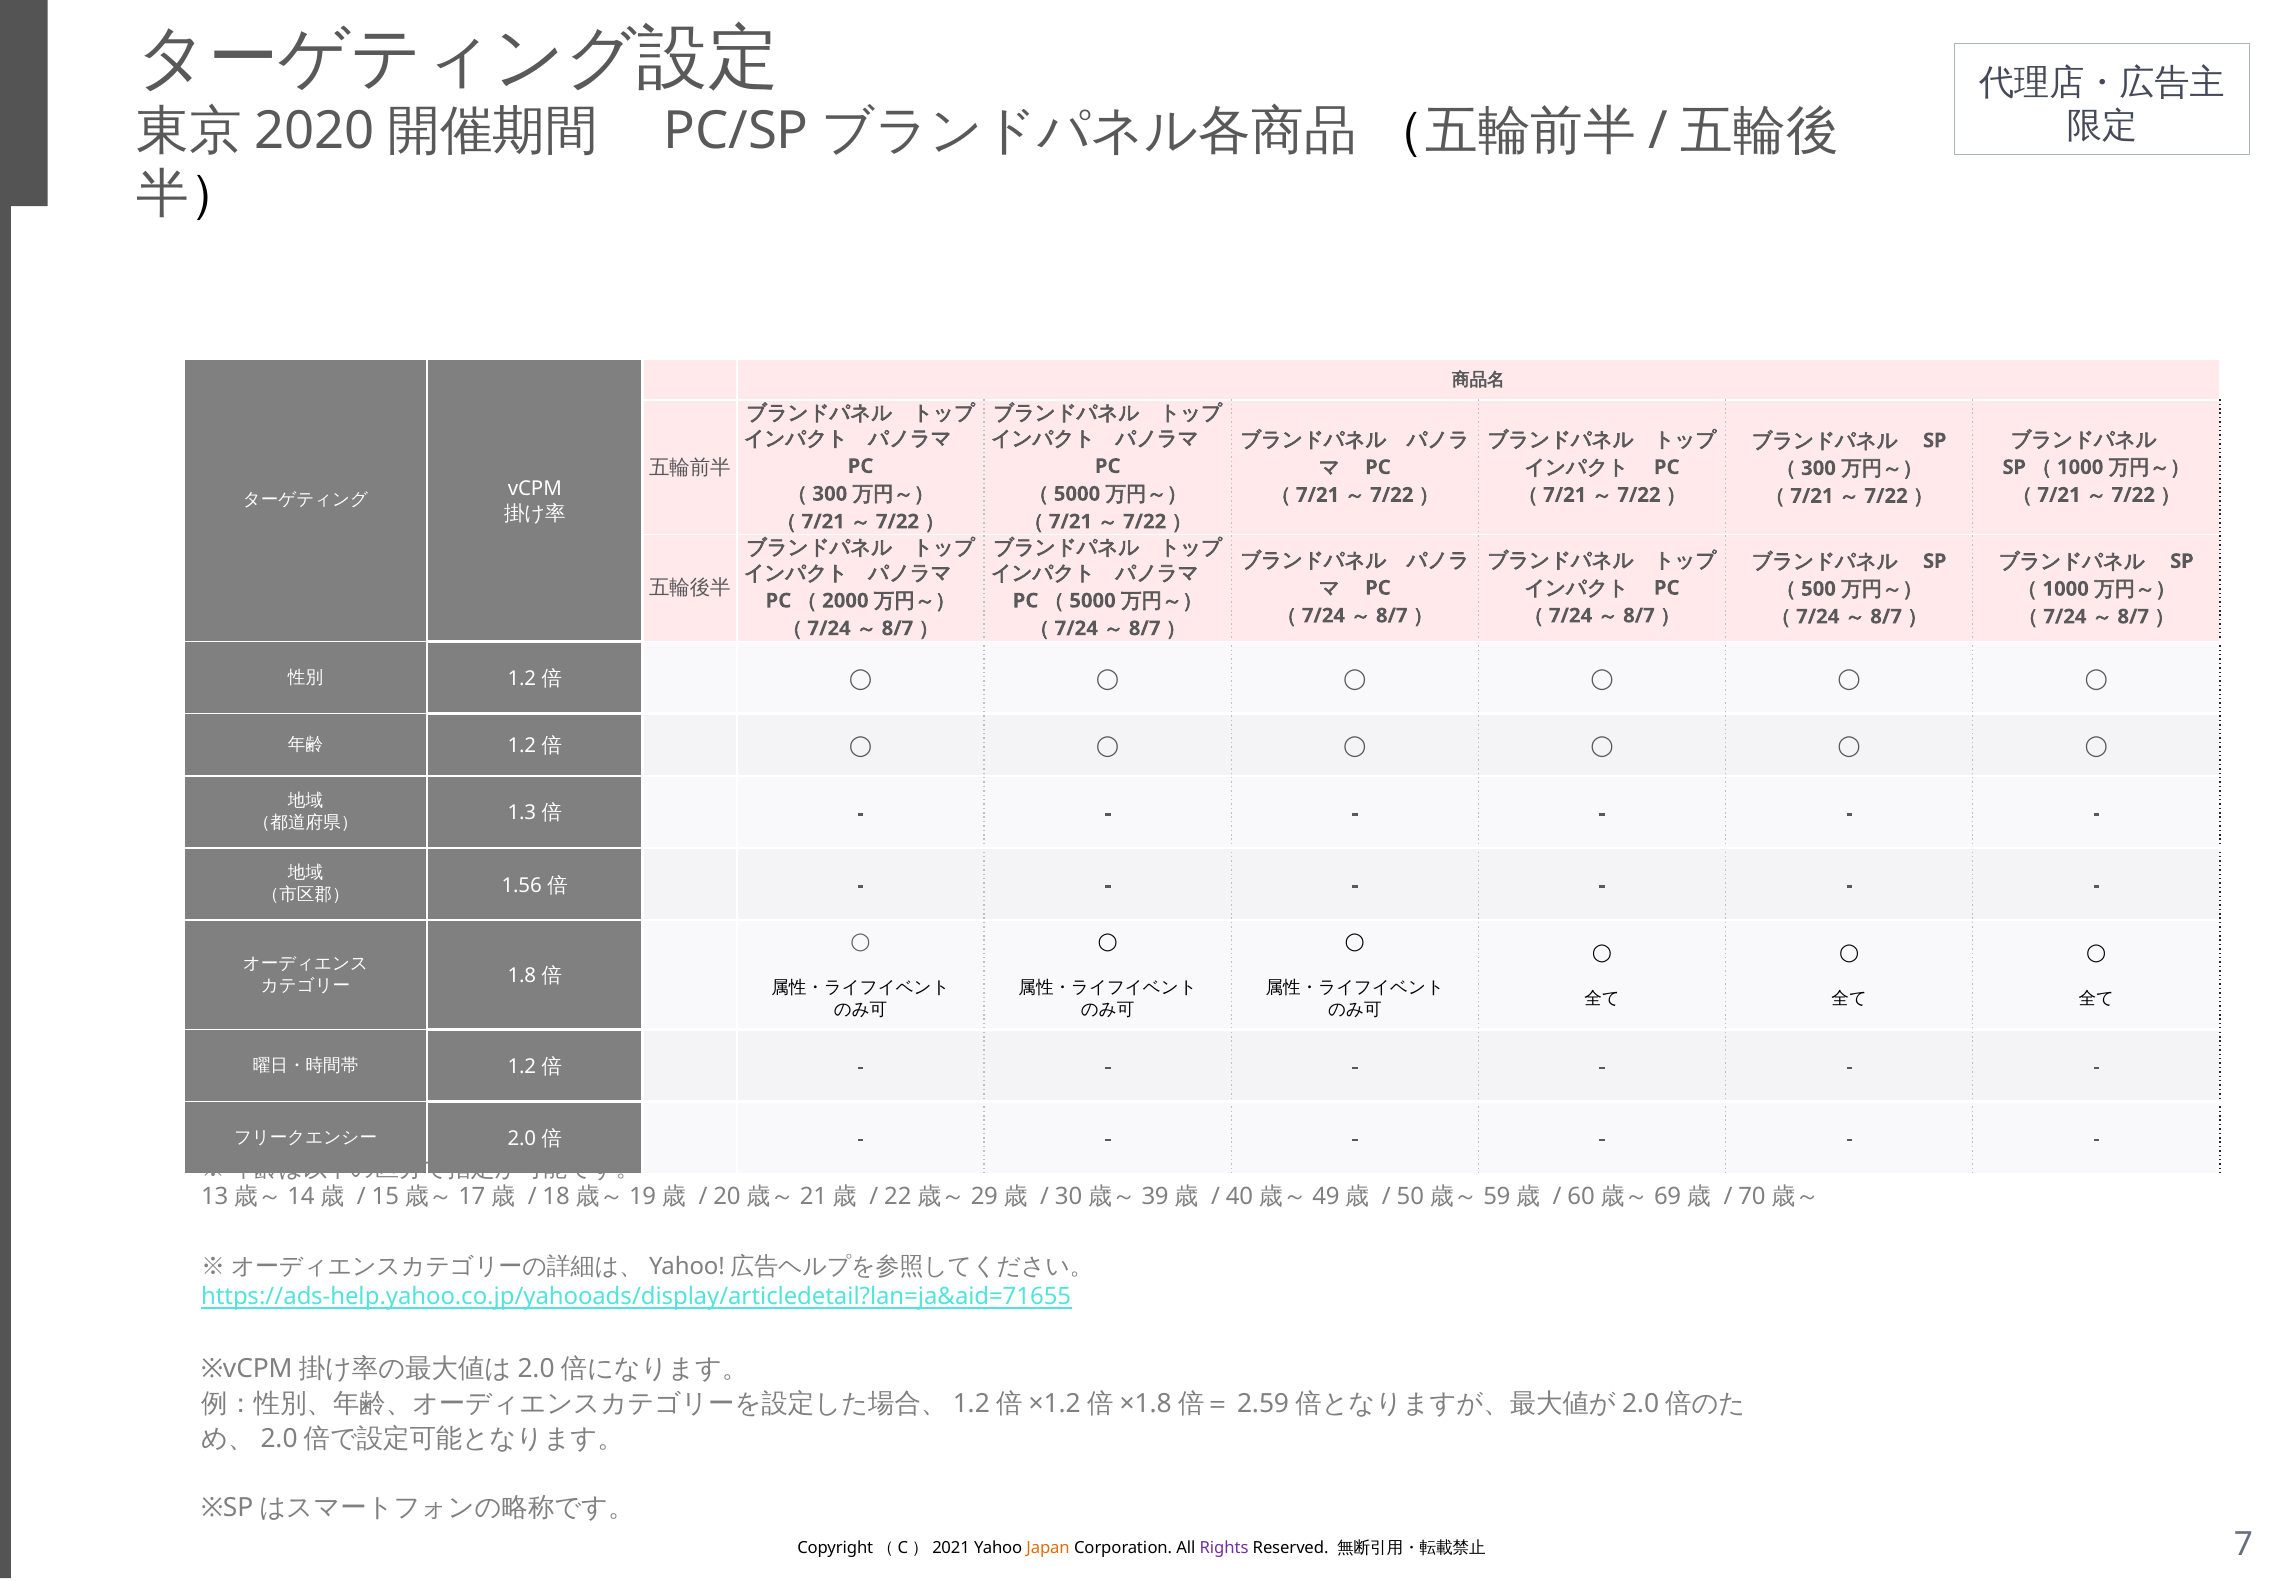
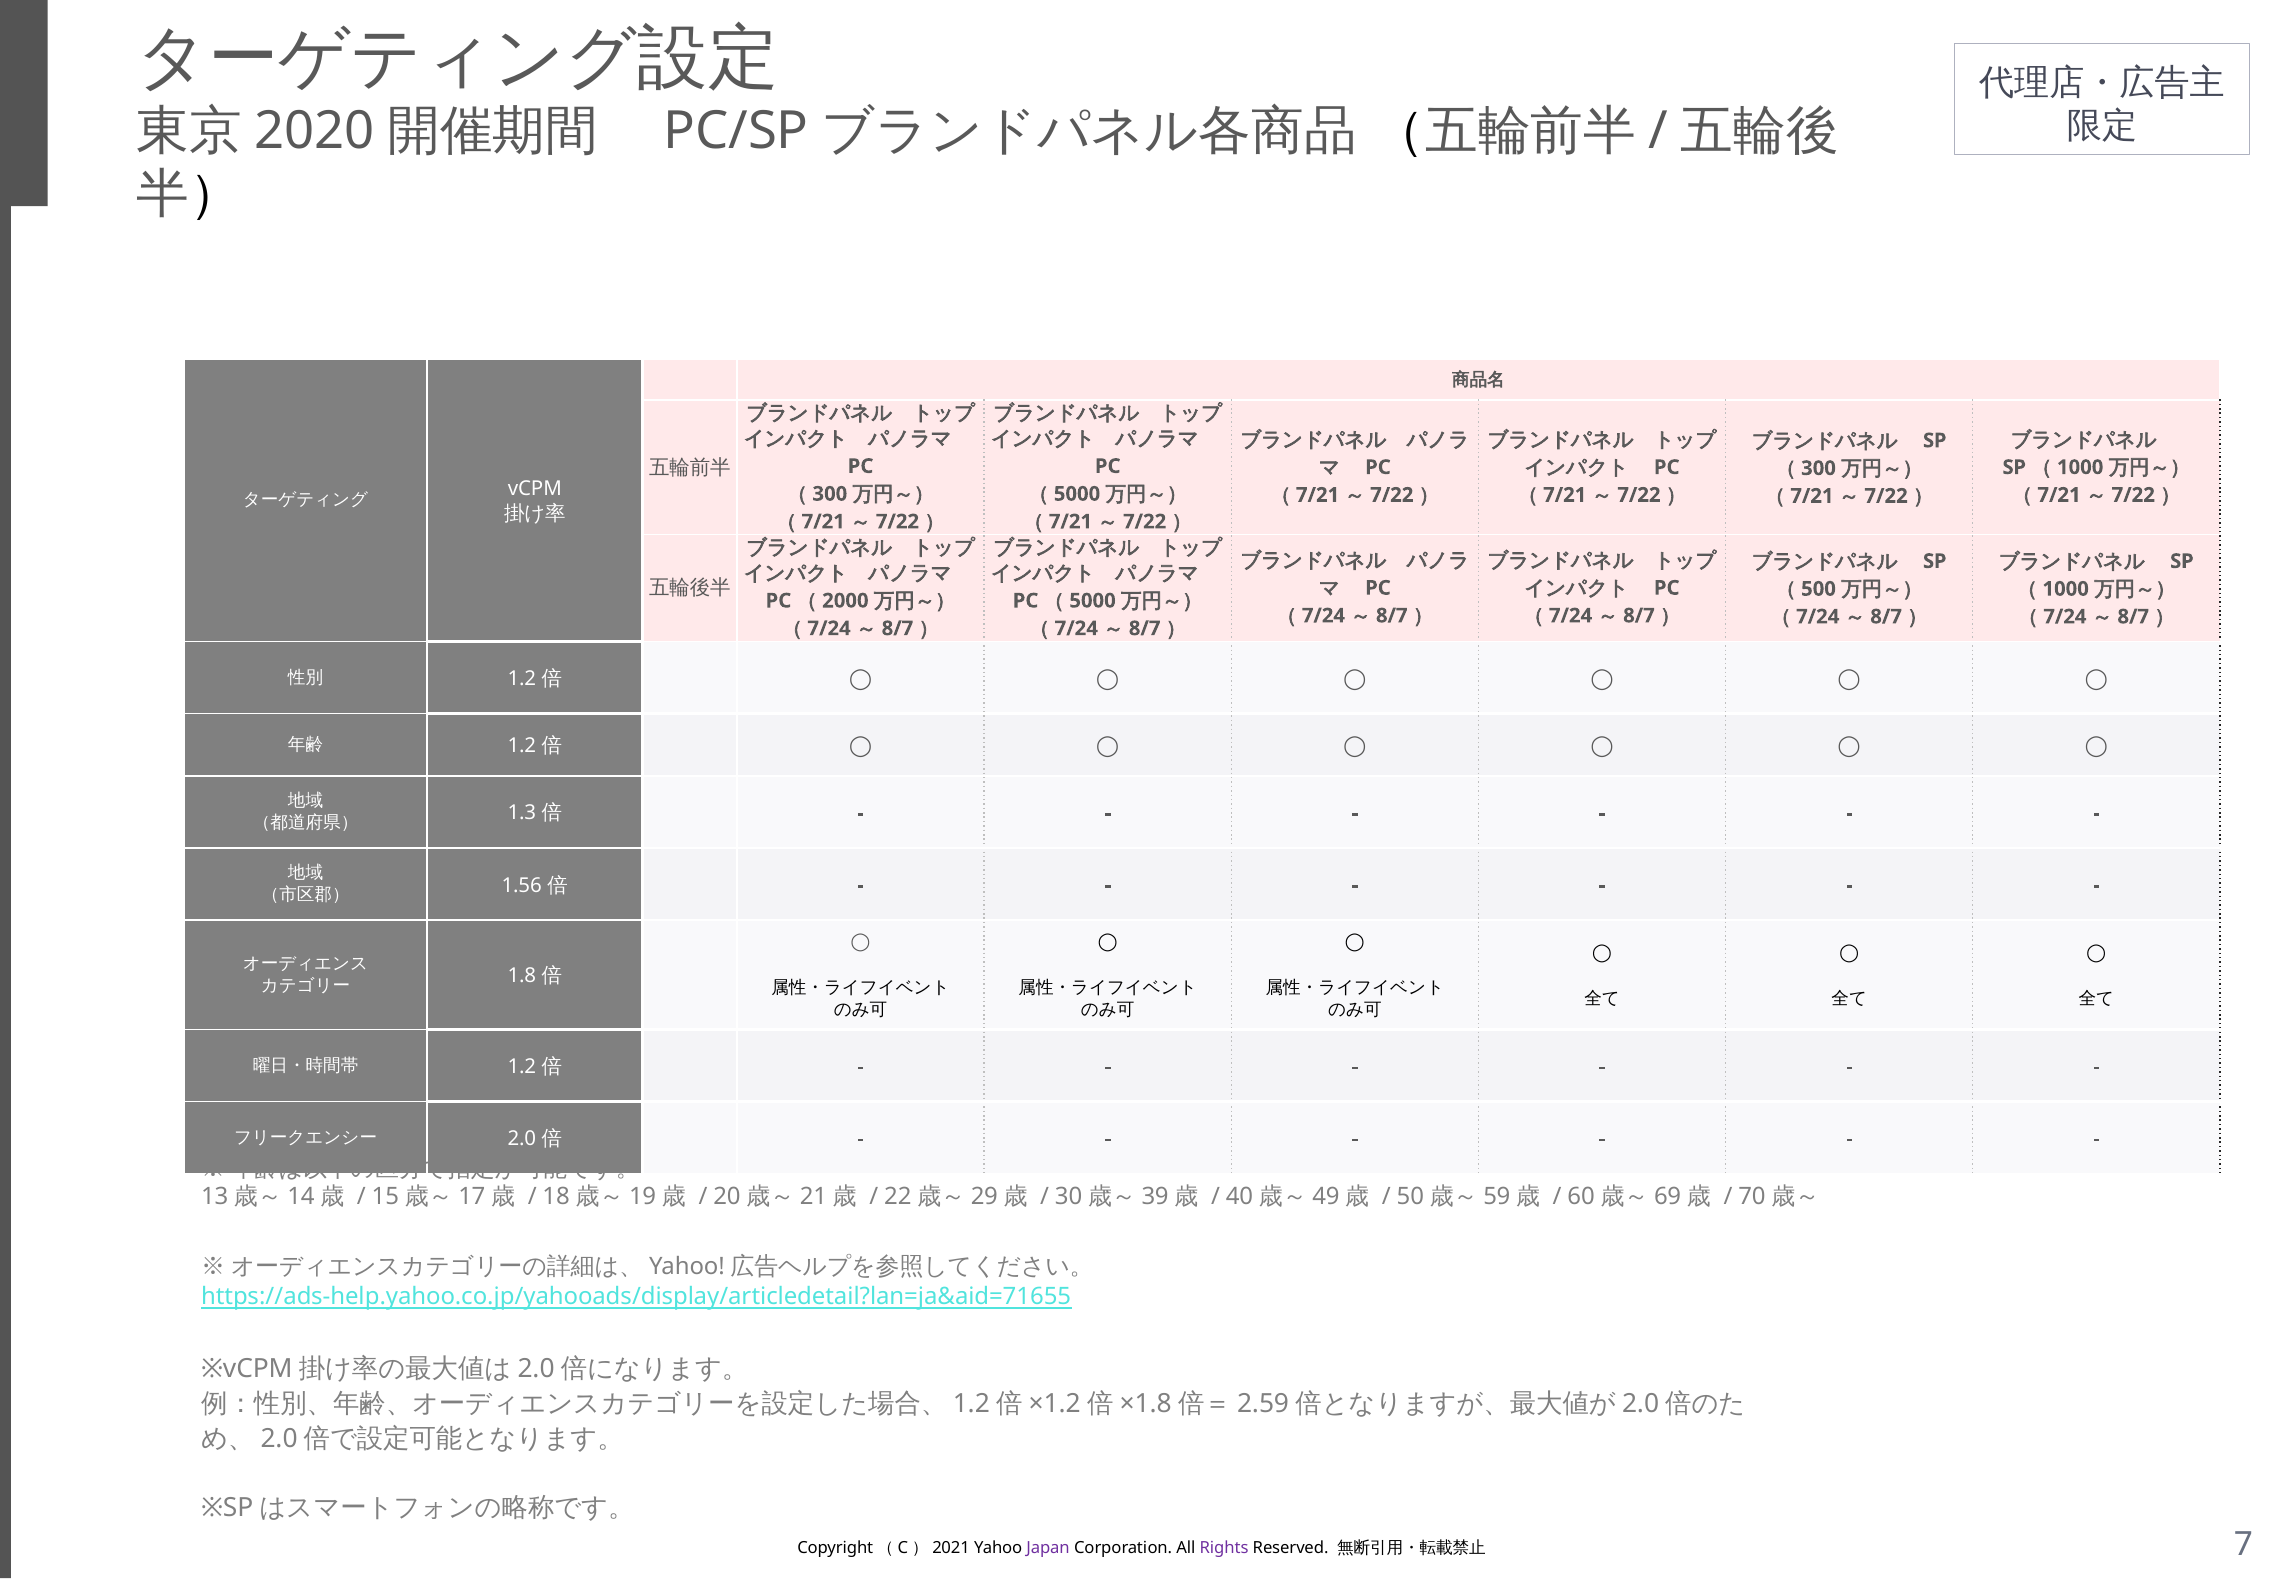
Japan colour: orange -> purple (1048, 1547)
